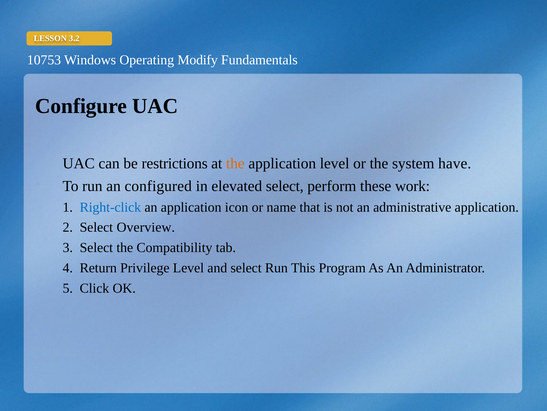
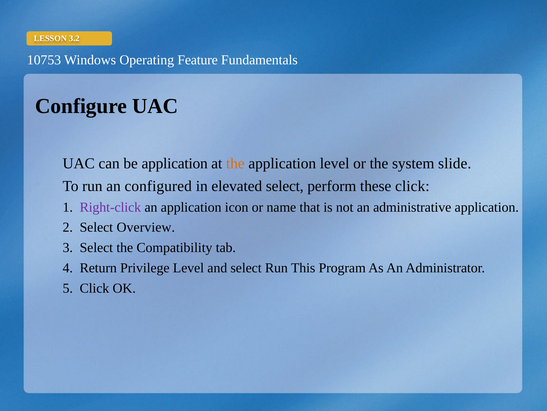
Modify: Modify -> Feature (198, 60)
be restrictions: restrictions -> application (175, 163)
have: have -> slide (455, 163)
these work: work -> click (412, 186)
Right-click colour: blue -> purple (110, 207)
